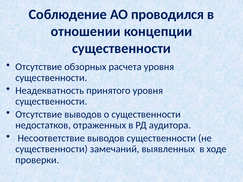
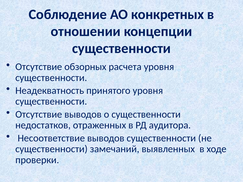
проводился: проводился -> конкретных (168, 15)
